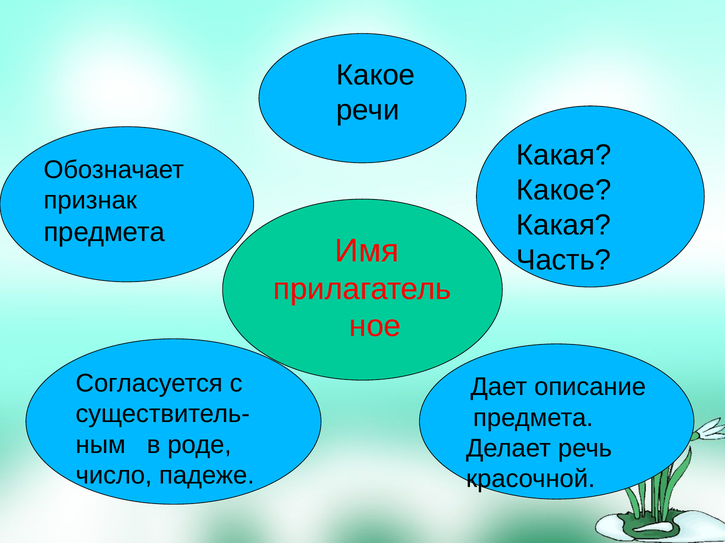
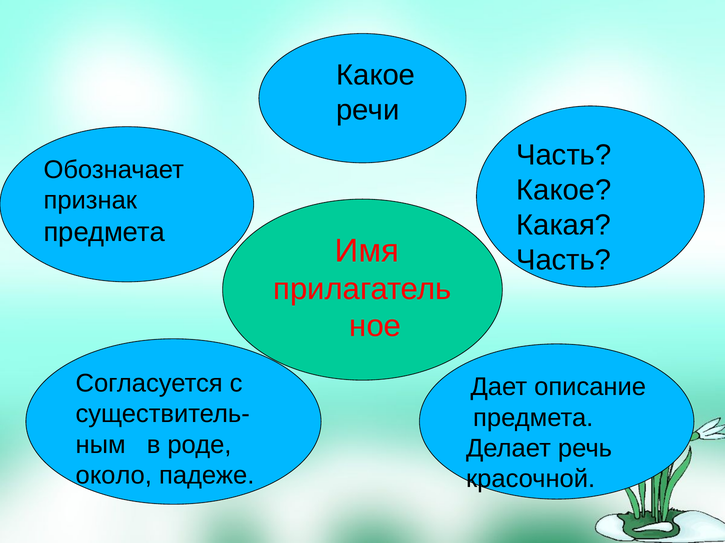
Какая: Какая -> Часть (564, 155)
число: число -> около (114, 476)
